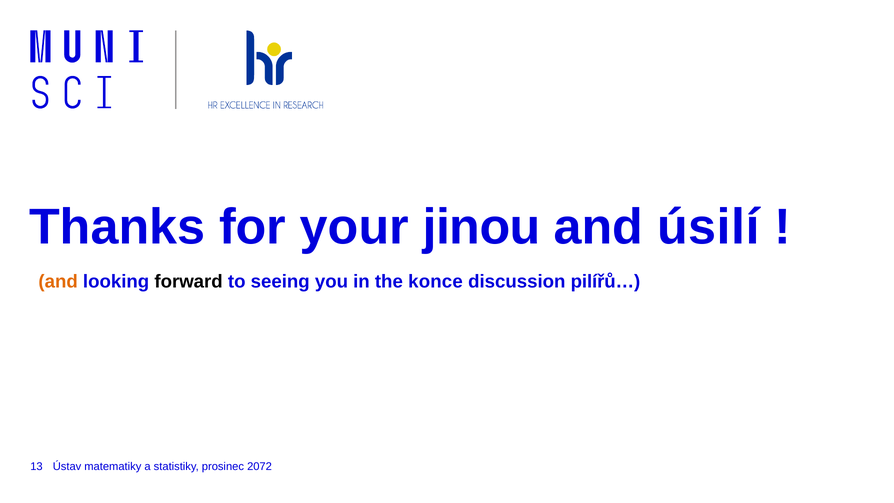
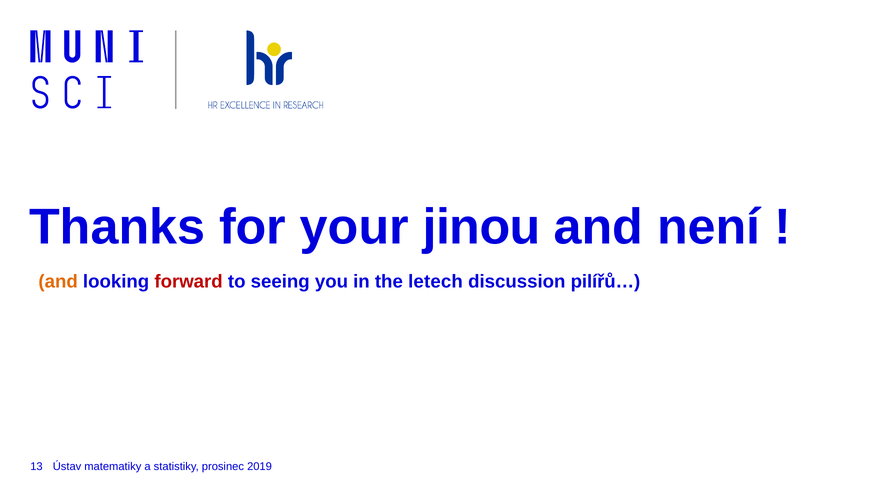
úsilí: úsilí -> není (709, 227)
forward colour: black -> red (189, 282)
konce: konce -> letech (436, 282)
2072: 2072 -> 2019 (260, 467)
